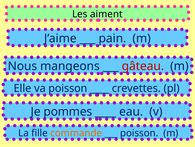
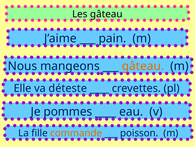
Les aiment: aiment -> gâteau (106, 14)
gâteau colour: red -> orange (143, 66)
va poisson: poisson -> déteste (68, 88)
